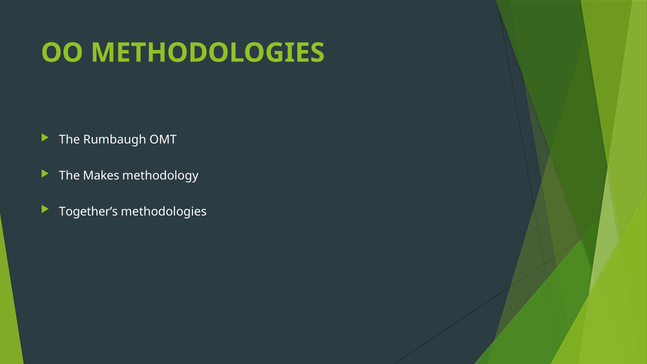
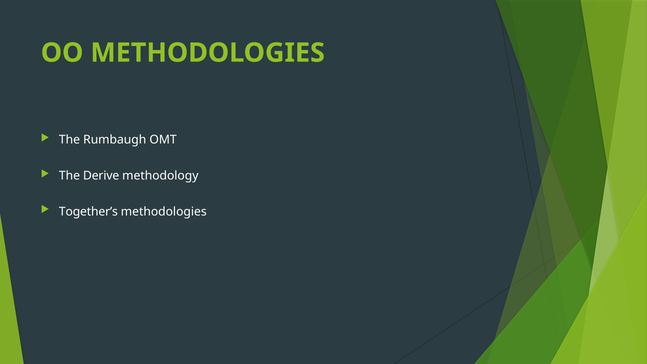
Makes: Makes -> Derive (101, 176)
